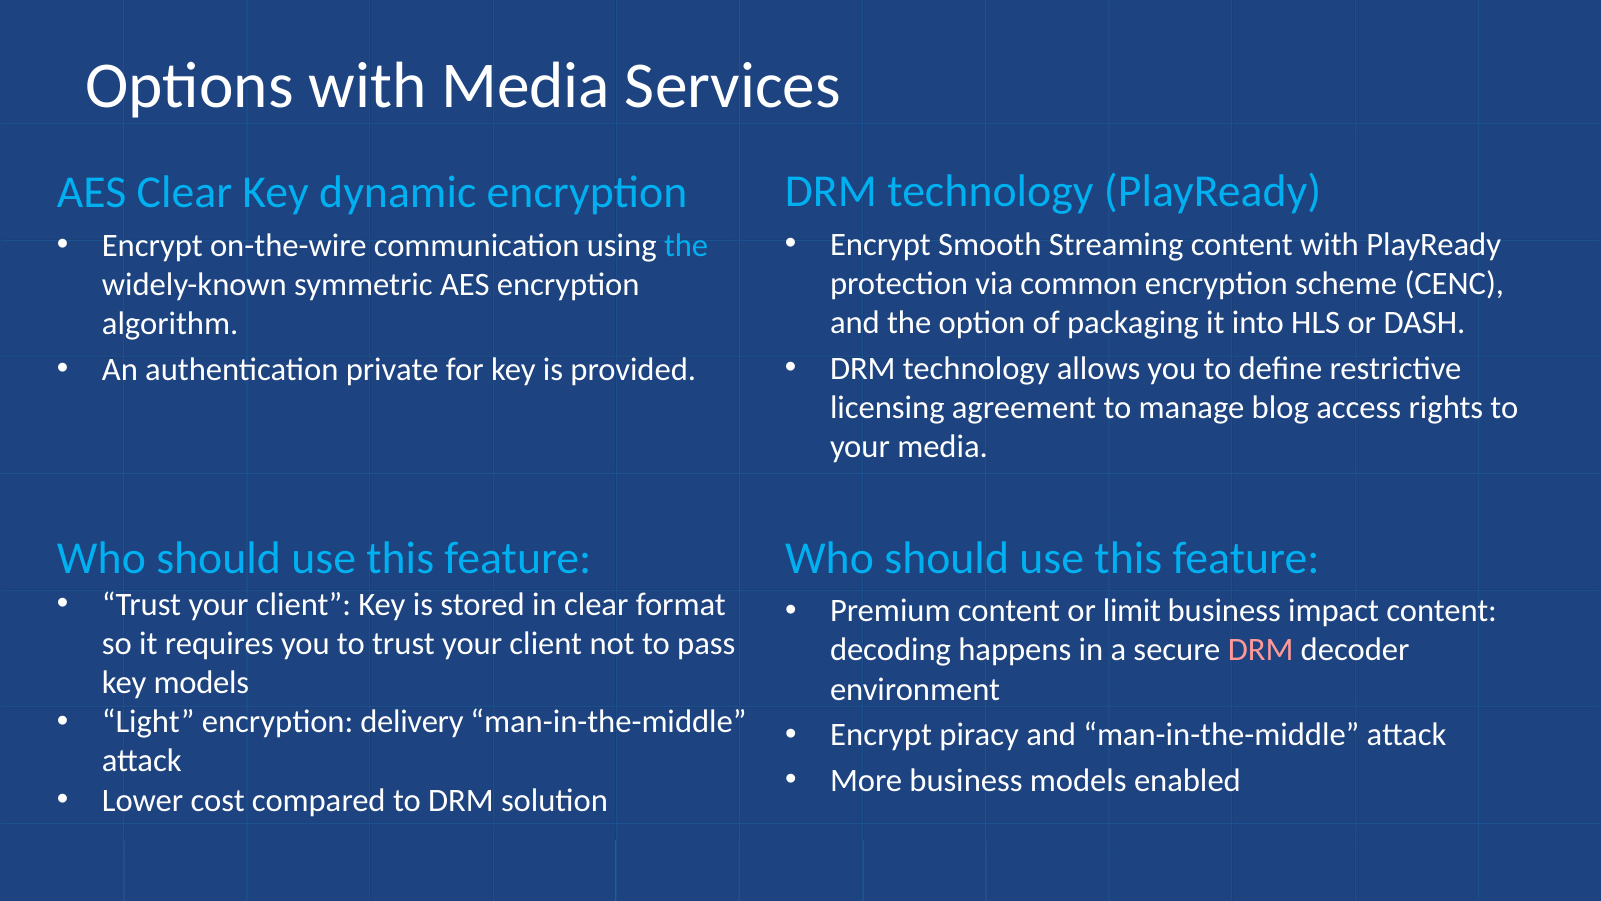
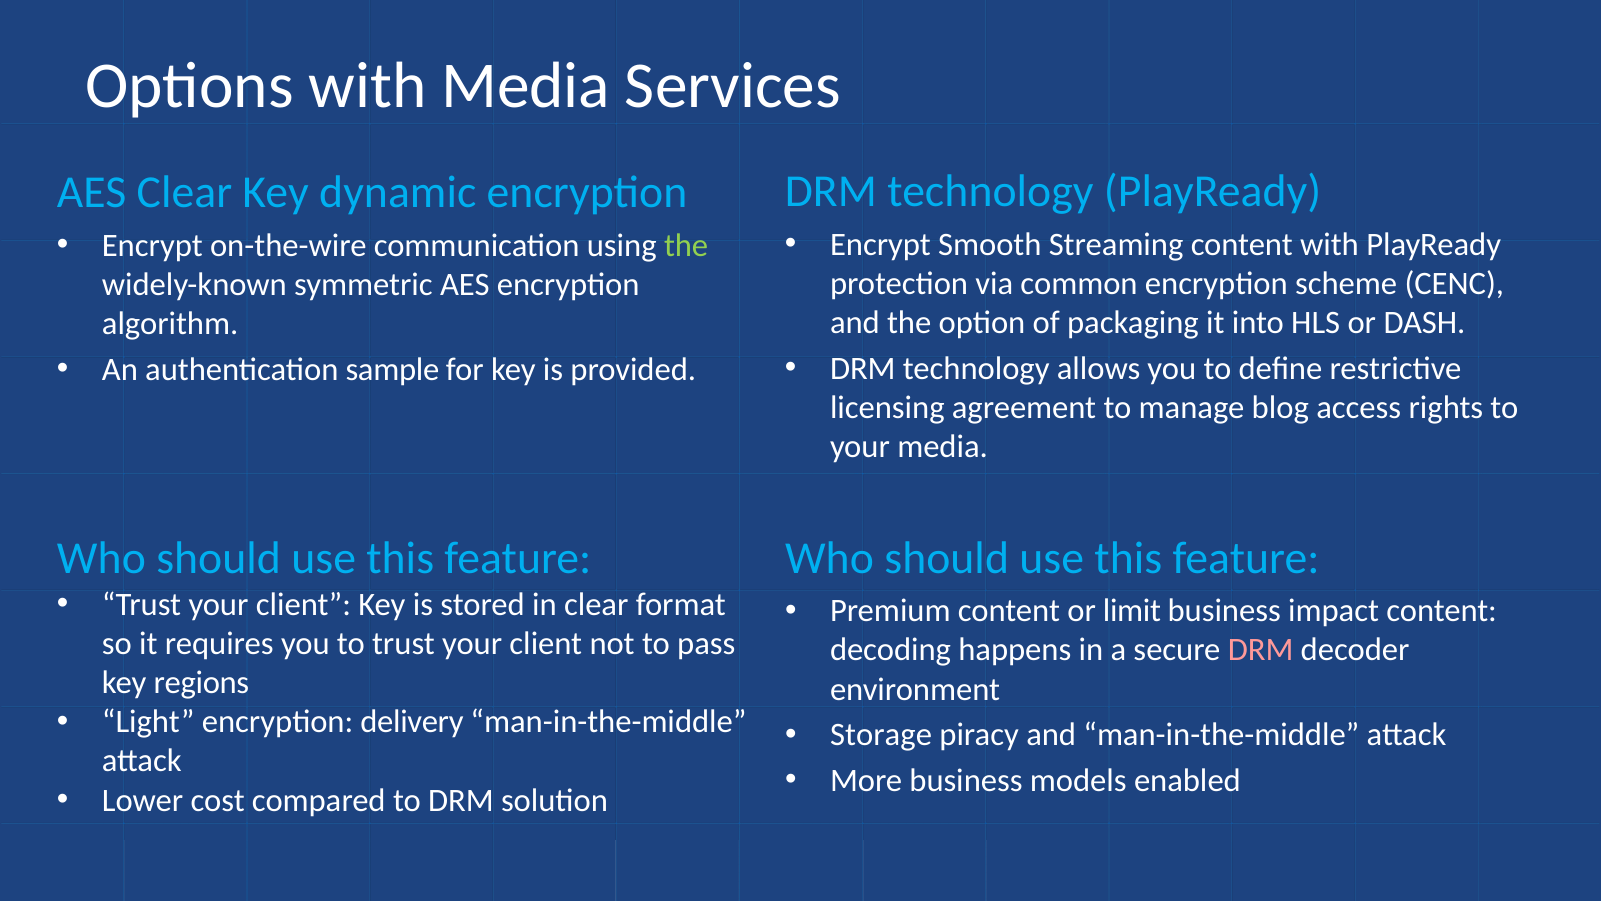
the colour: light blue -> light green (686, 245)
private: private -> sample (392, 369)
key models: models -> regions (201, 682)
Encrypt: Encrypt -> Storage (881, 735)
